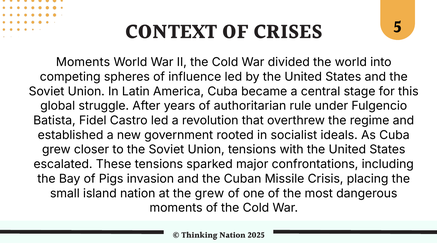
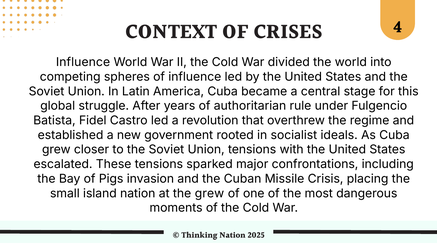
5: 5 -> 4 (398, 27)
Moments: Moments -> Influence (83, 62)
